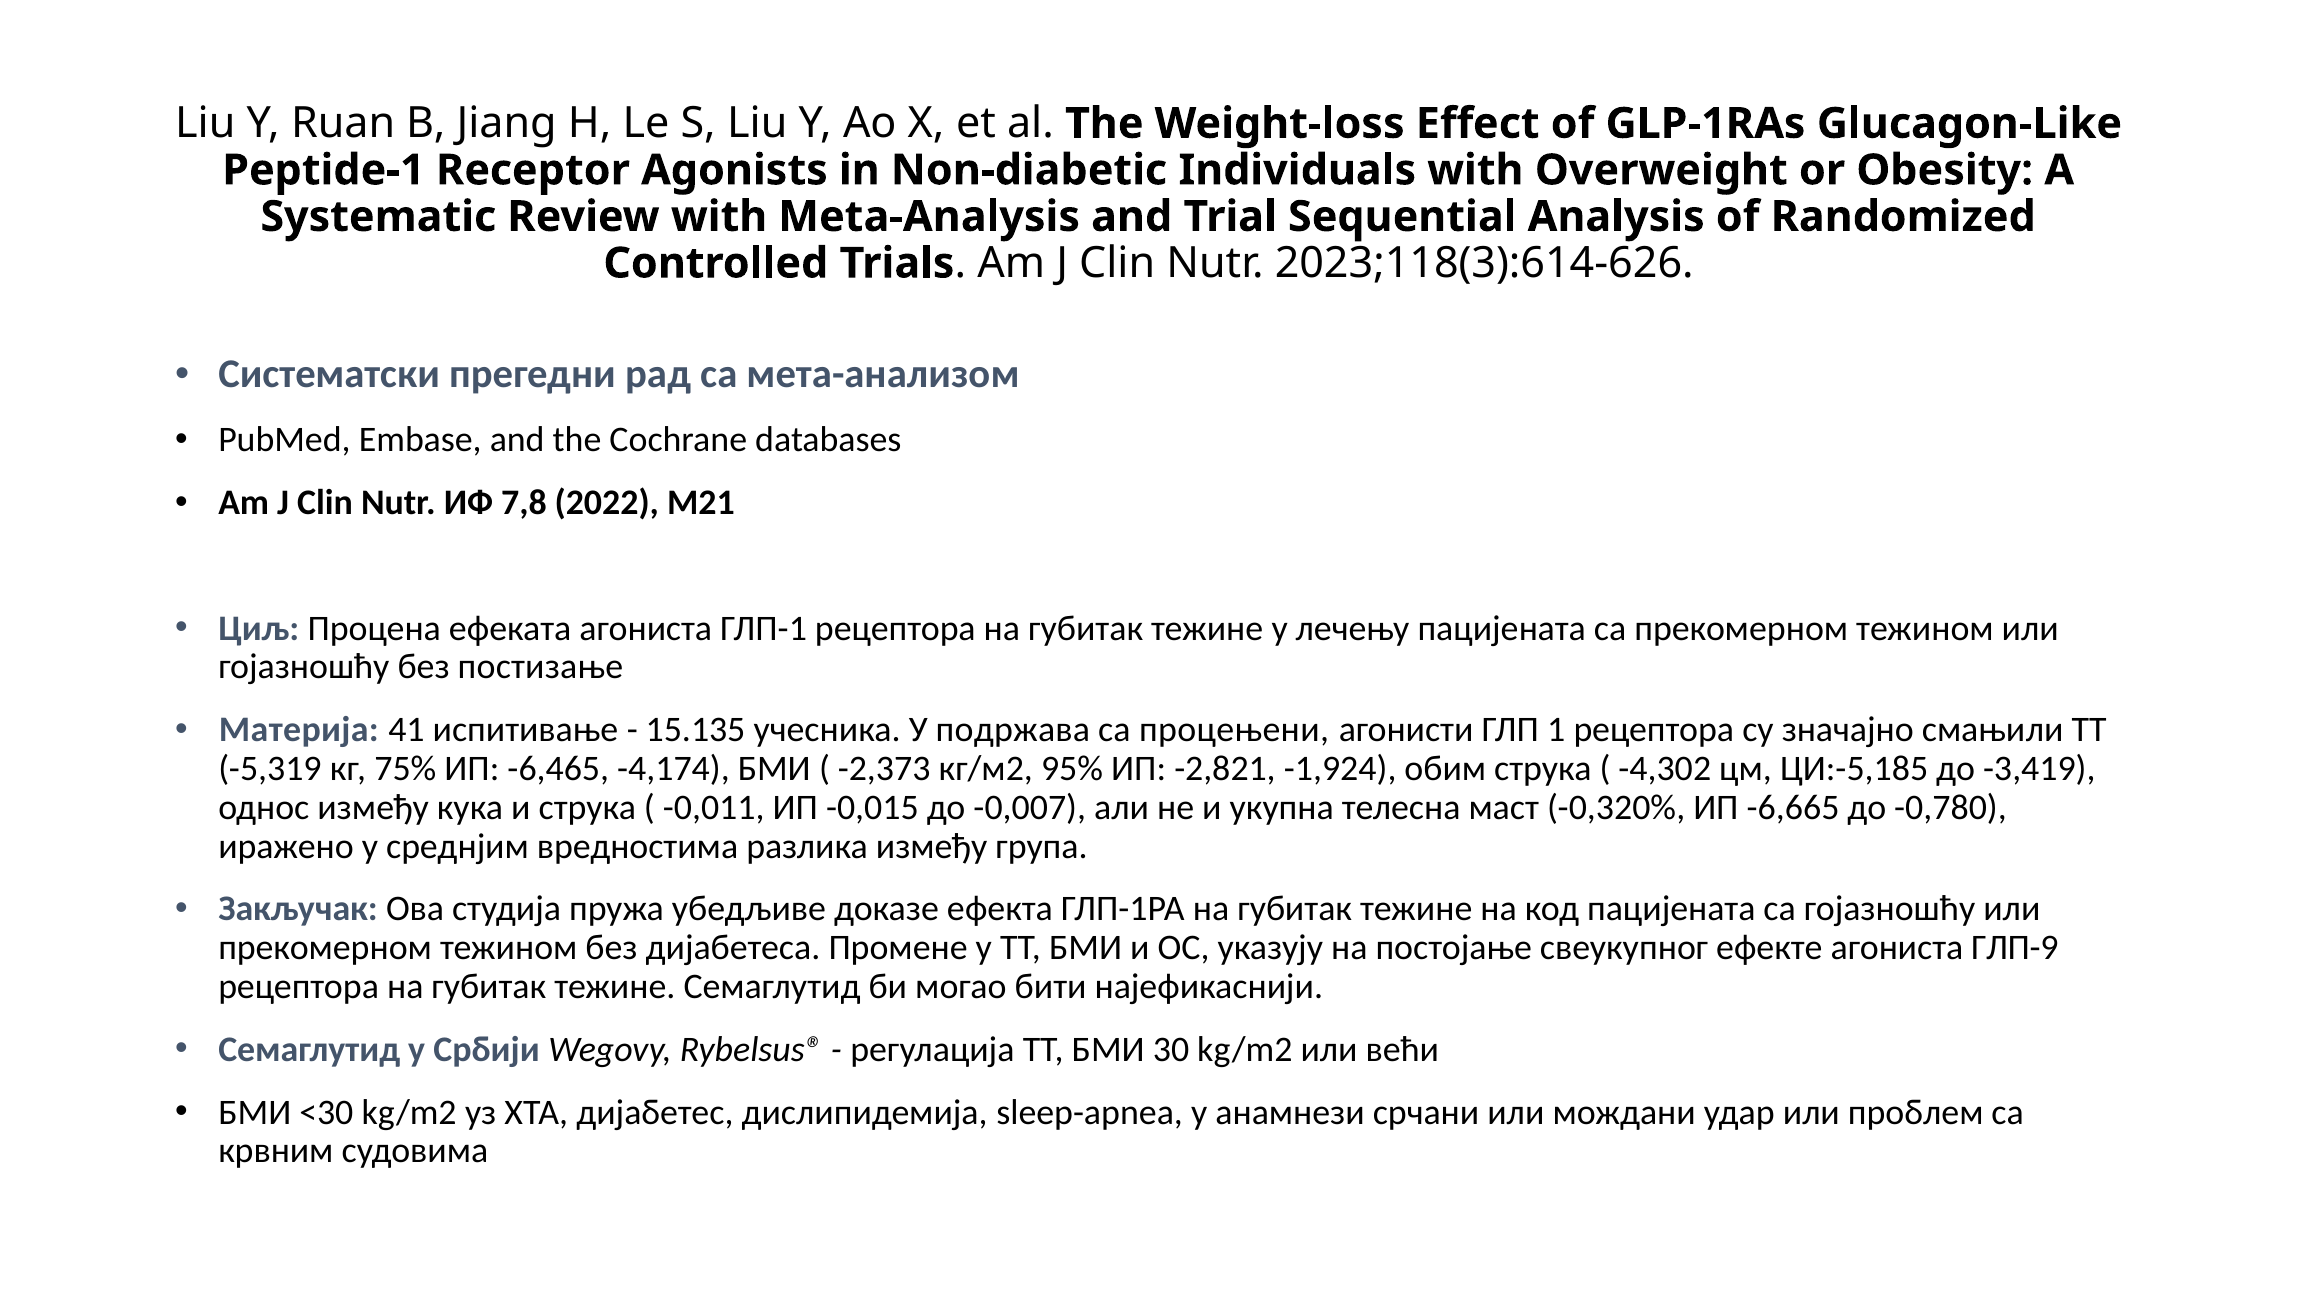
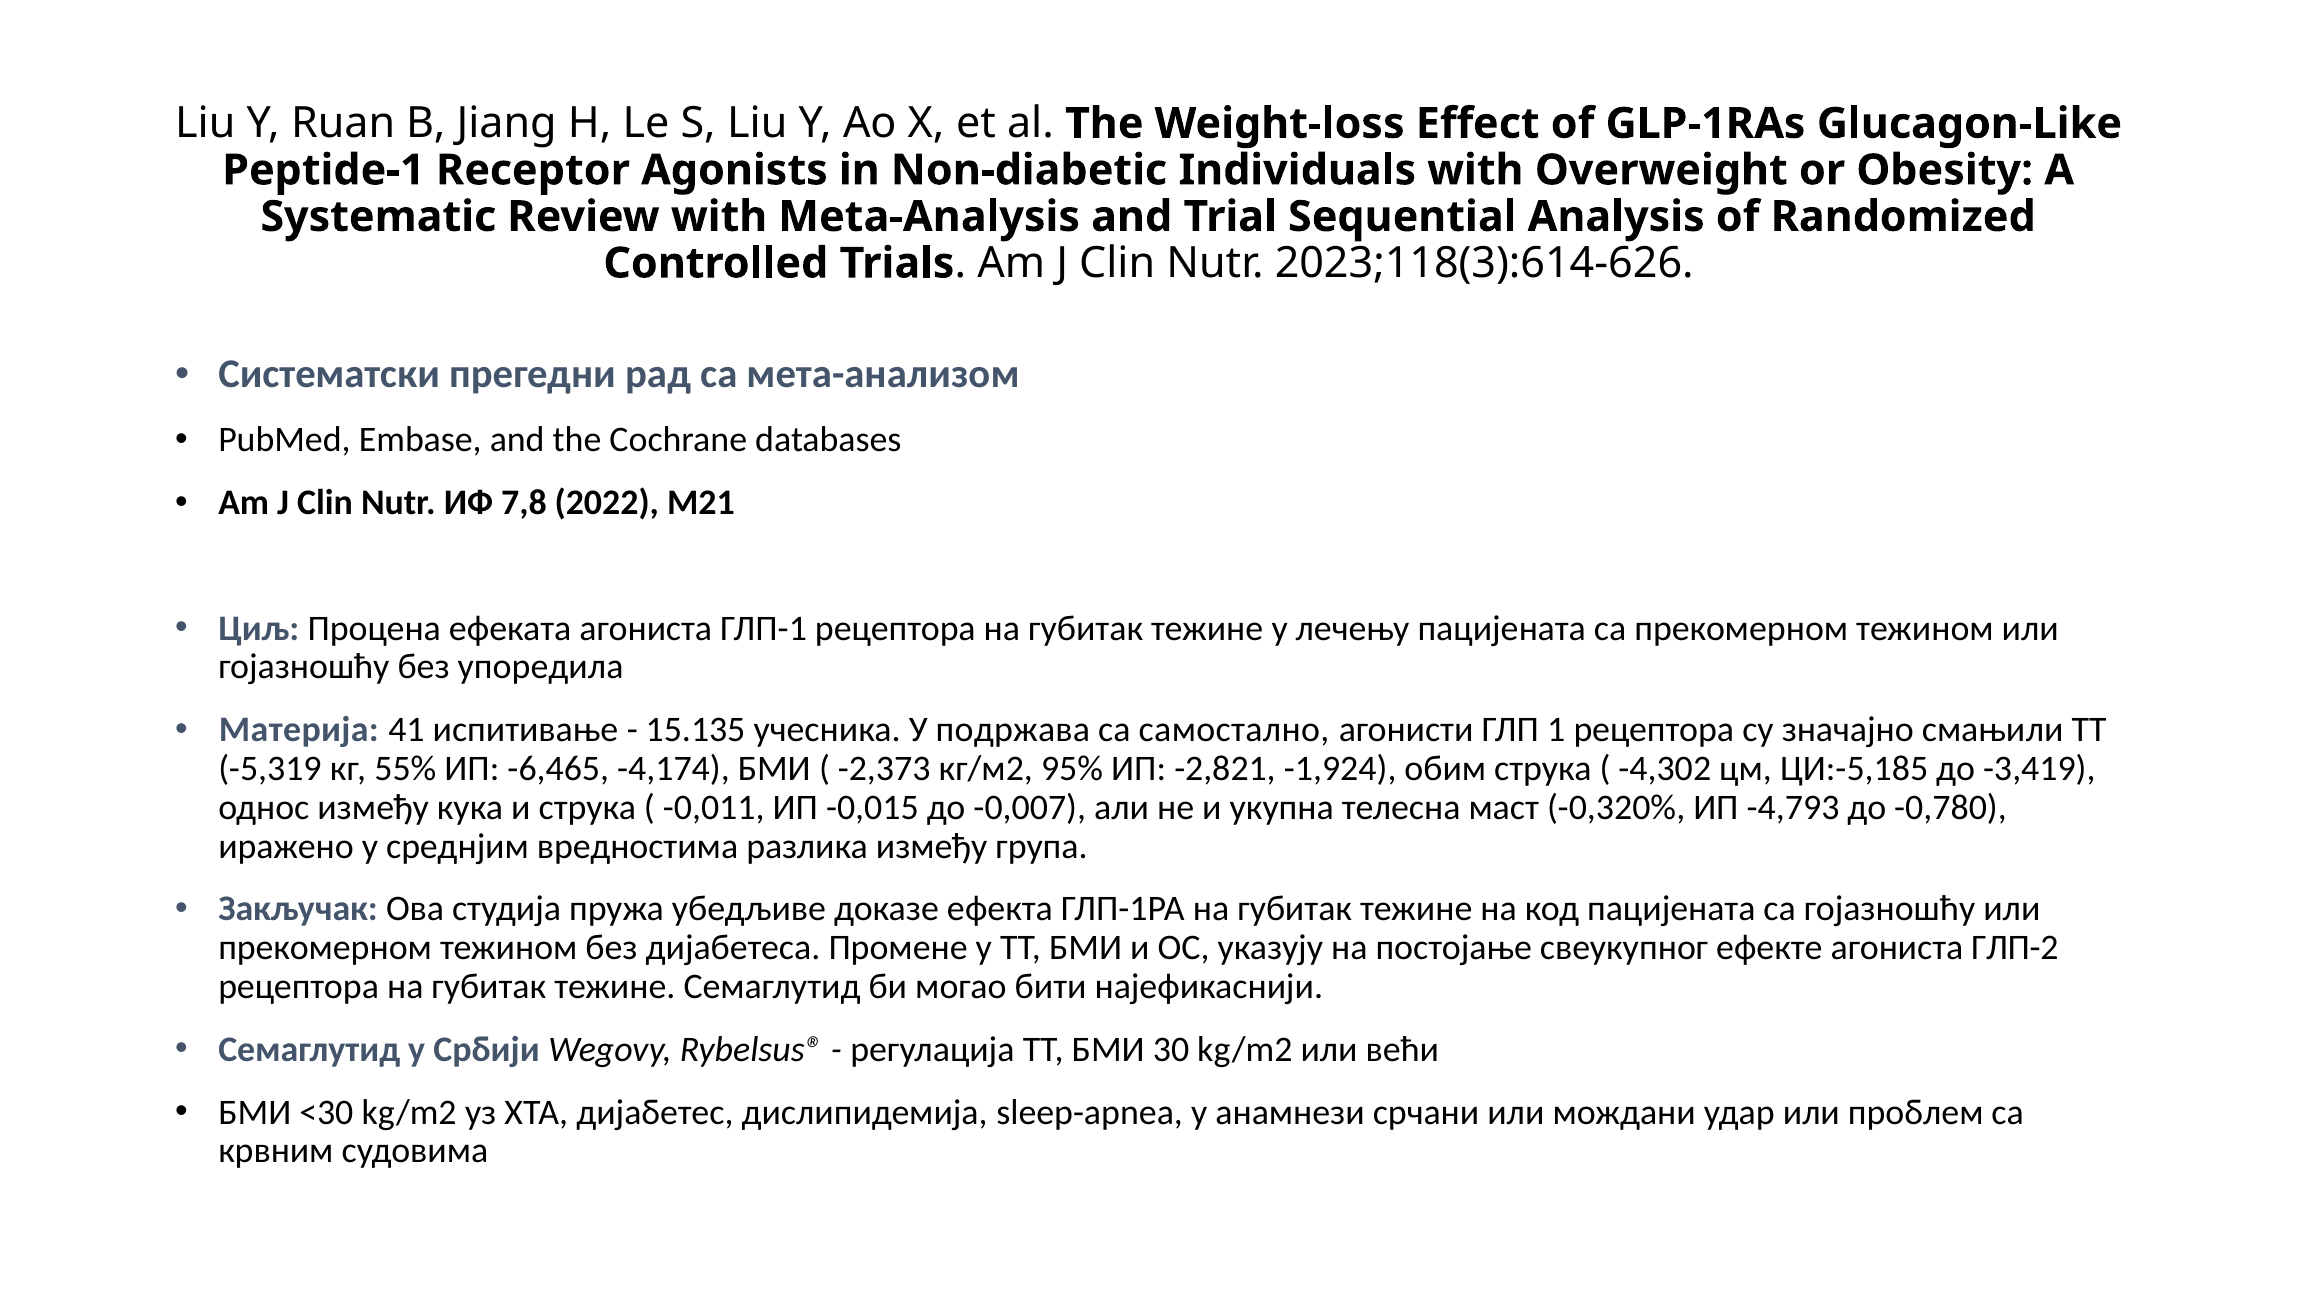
постизање: постизање -> упоредила (541, 667)
процењени: процењени -> самостално (1234, 730)
75%: 75% -> 55% (405, 768)
-6,665: -6,665 -> -4,793 (1793, 807)
ГЛП-9: ГЛП-9 -> ГЛП-2 (2015, 948)
